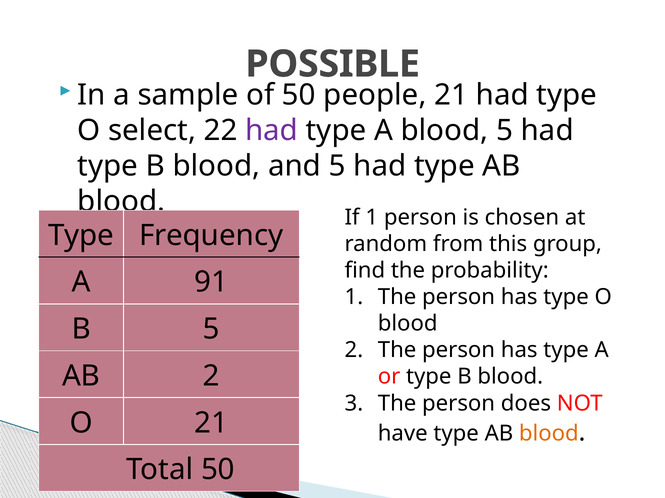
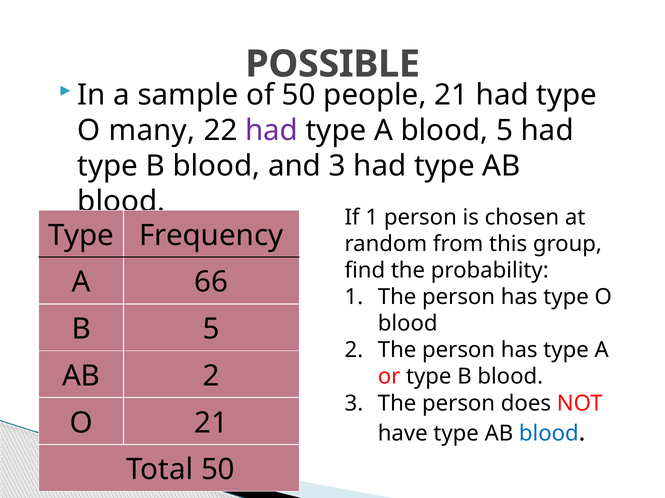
select: select -> many (152, 131)
and 5: 5 -> 3 (337, 166)
91: 91 -> 66 (211, 283)
blood colour: orange -> blue (549, 434)
